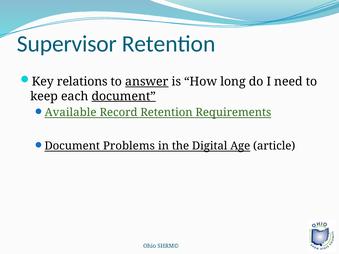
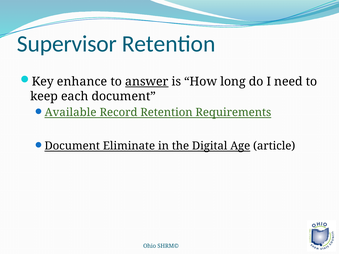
relations: relations -> enhance (82, 82)
document underline: present -> none (124, 96)
Problems: Problems -> Eliminate (129, 146)
